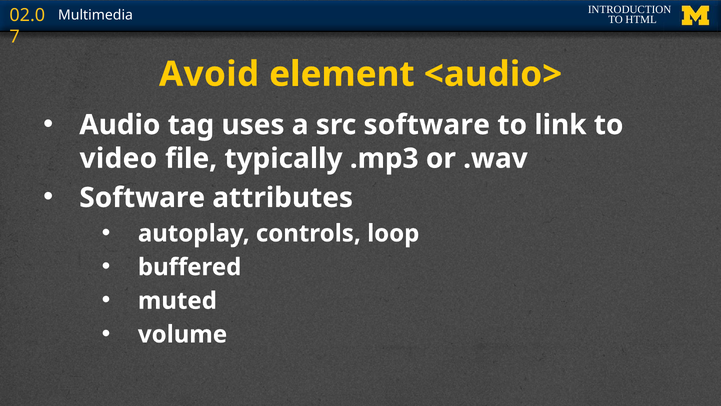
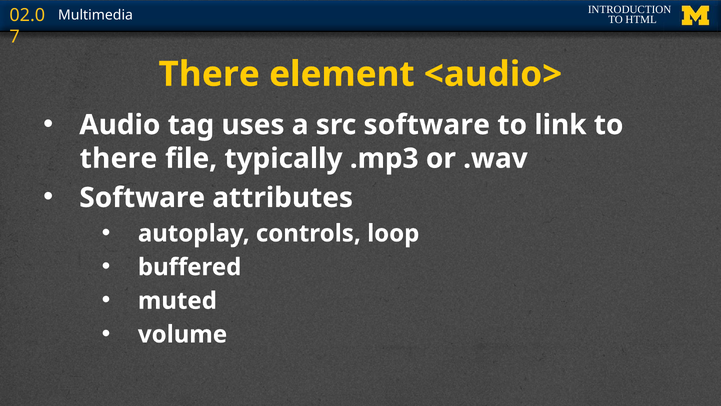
Avoid: Avoid -> There (209, 74)
video: video -> there (118, 158)
